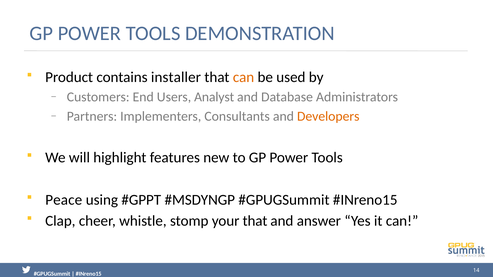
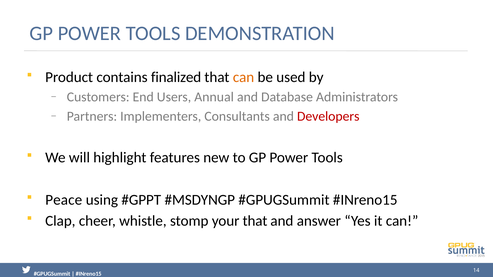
installer: installer -> finalized (176, 77)
Analyst: Analyst -> Annual (214, 97)
Developers colour: orange -> red (328, 116)
